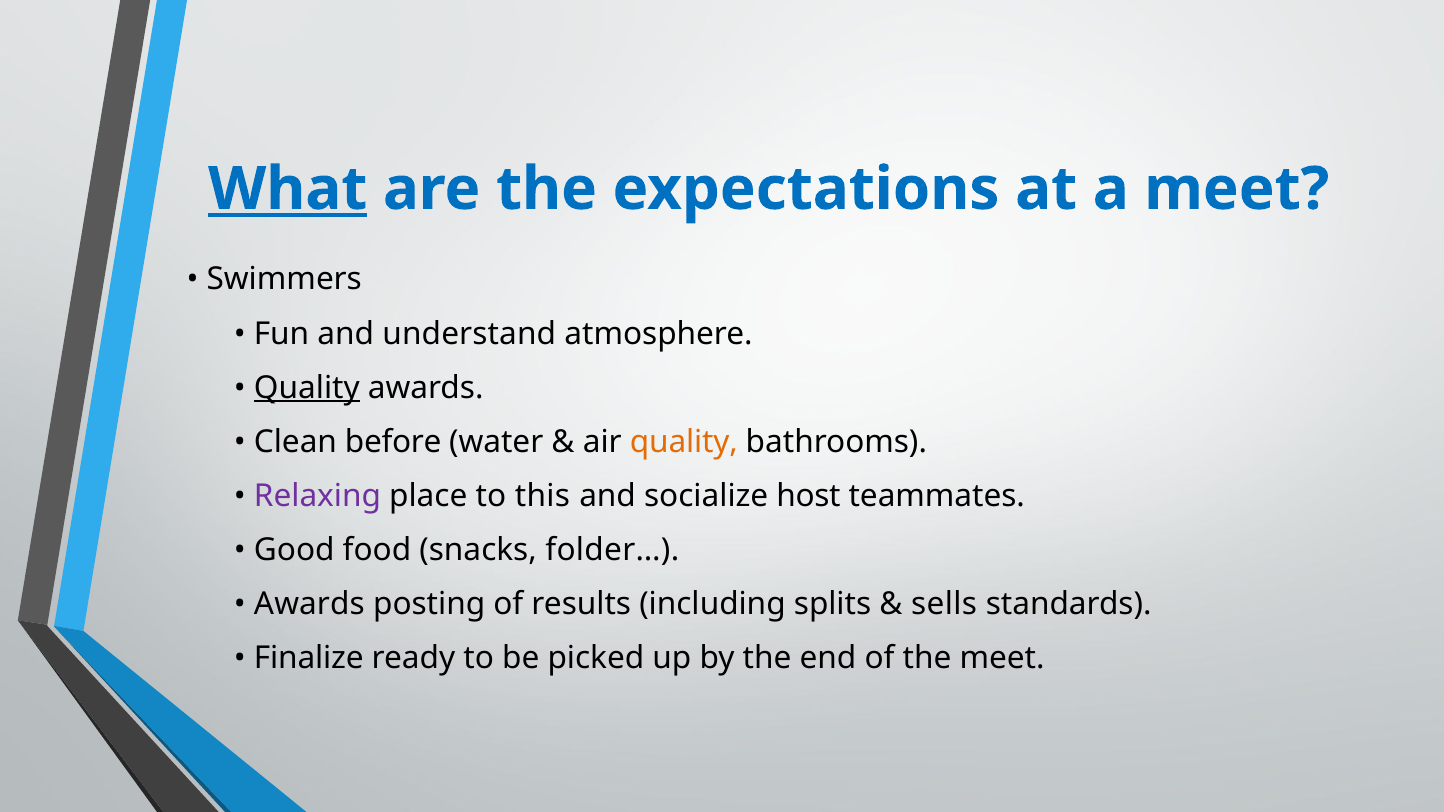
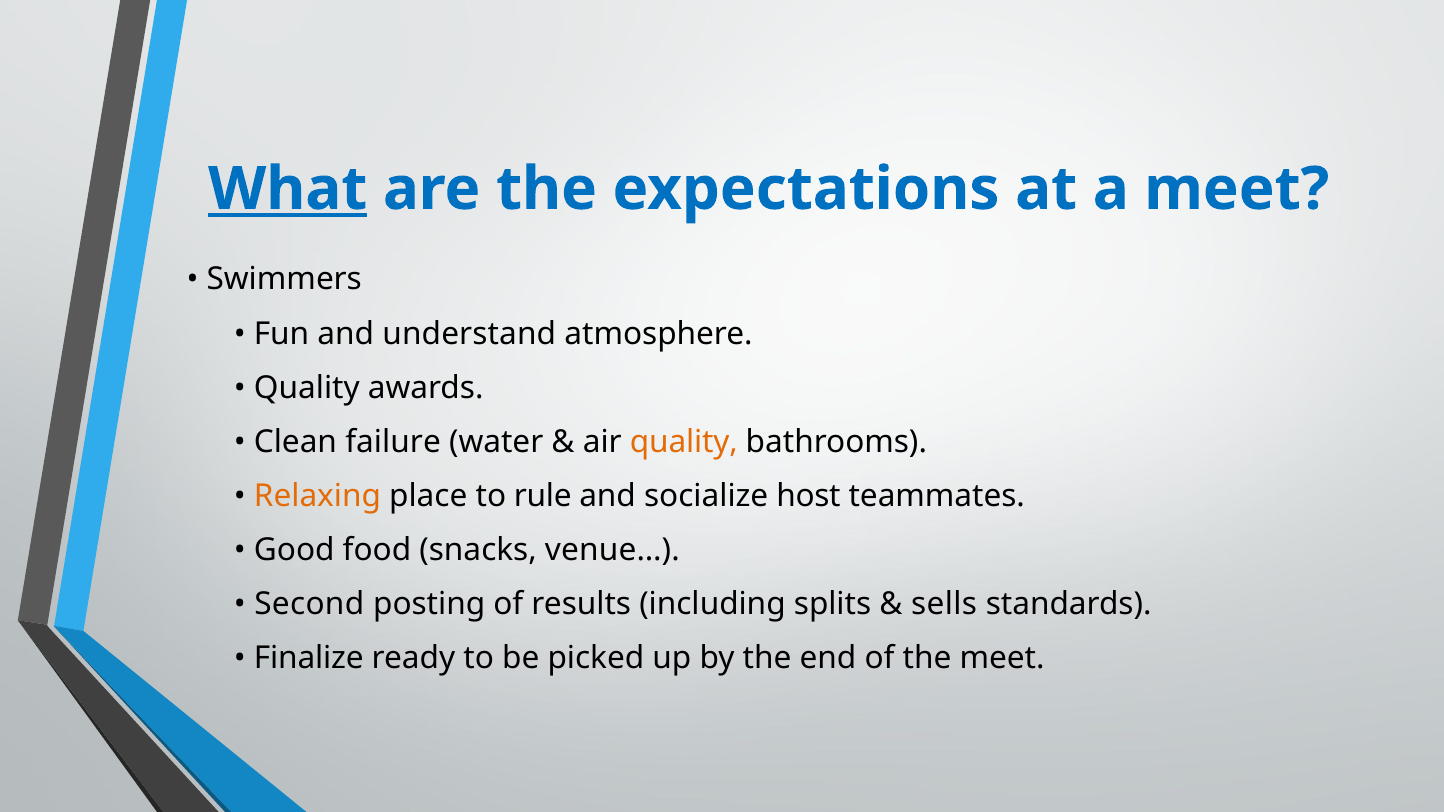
Quality underline: present -> none (307, 388)
before: before -> failure (393, 442)
Relaxing colour: purple -> orange (317, 496)
this: this -> rule (543, 496)
folder…: folder… -> venue… (612, 550)
Awards: Awards -> Second (309, 605)
